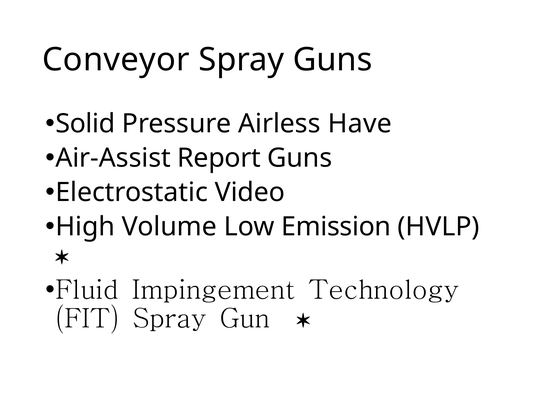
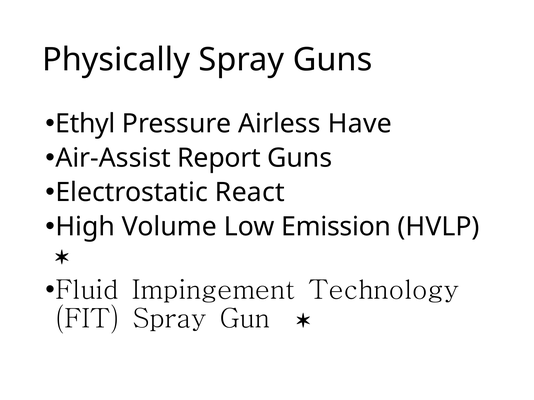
Conveyor: Conveyor -> Physically (116, 60)
Solid: Solid -> Ethyl (85, 124)
Video: Video -> React (250, 193)
